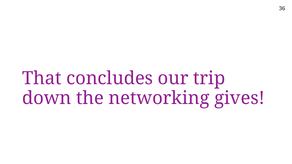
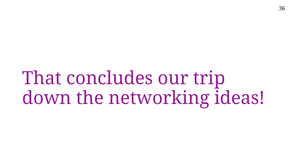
gives: gives -> ideas (240, 98)
